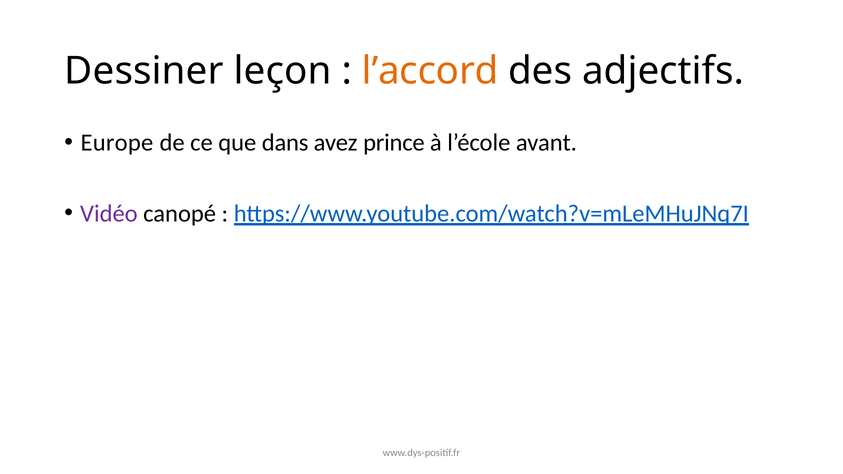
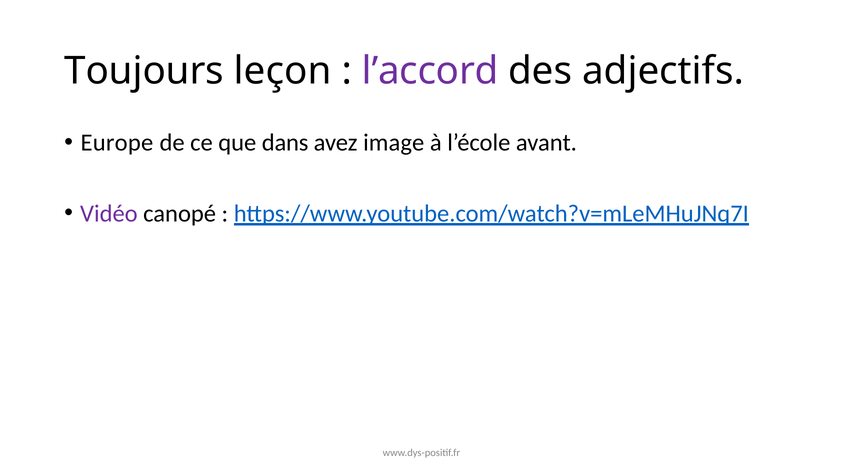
Dessiner: Dessiner -> Toujours (144, 71)
l’accord colour: orange -> purple (430, 71)
prince: prince -> image (394, 143)
